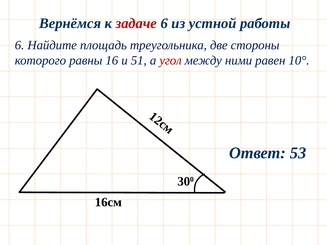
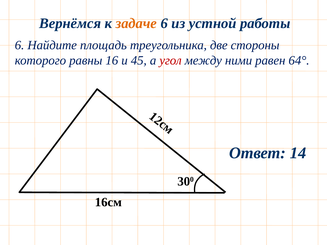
задаче colour: red -> orange (136, 23)
51: 51 -> 45 (139, 60)
10°: 10° -> 64° (299, 60)
53: 53 -> 14 (298, 153)
